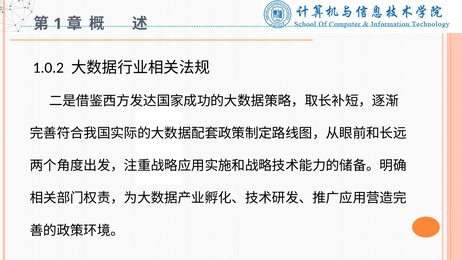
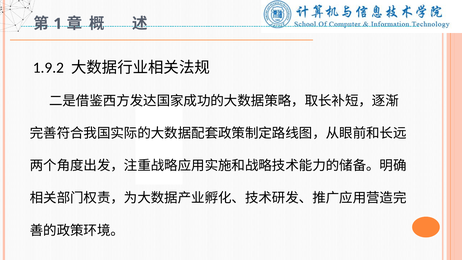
1.0.2: 1.0.2 -> 1.9.2 (48, 68)
